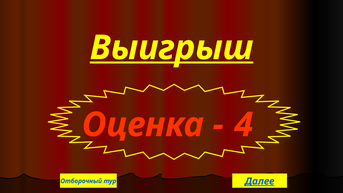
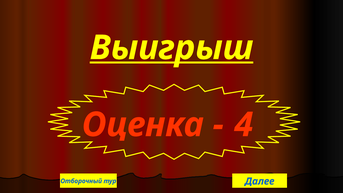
Далее underline: present -> none (260, 181)
